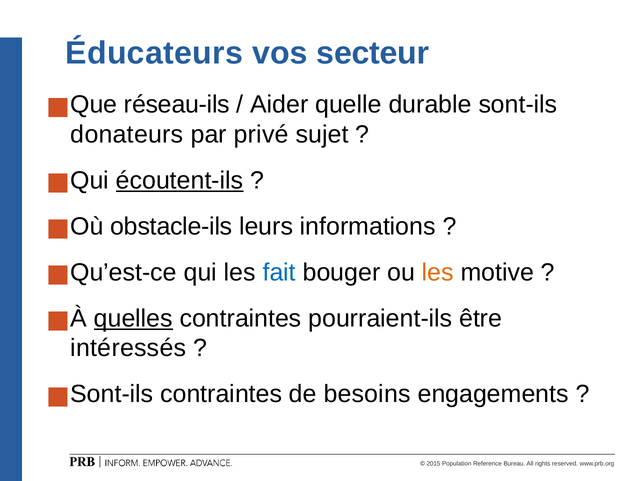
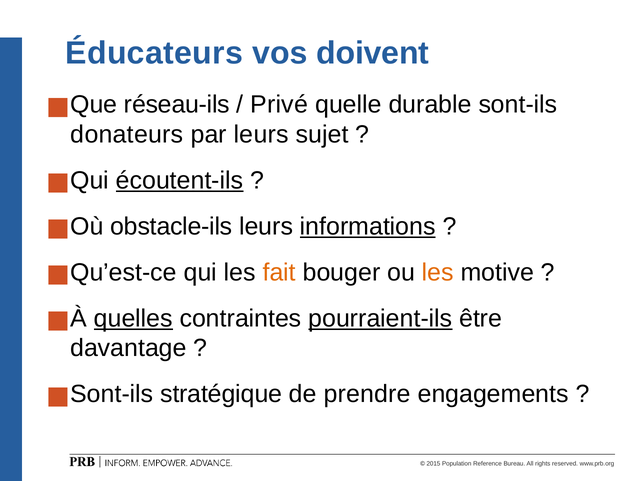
secteur: secteur -> doivent (373, 53)
Aider: Aider -> Privé (279, 105)
par privé: privé -> leurs (261, 135)
informations underline: none -> present (368, 227)
fait colour: blue -> orange (279, 273)
pourraient-ils underline: none -> present (380, 319)
intéressés: intéressés -> davantage (128, 349)
Sont-ils contraintes: contraintes -> stratégique (221, 395)
besoins: besoins -> prendre (367, 395)
